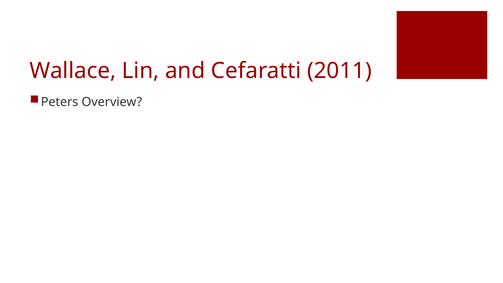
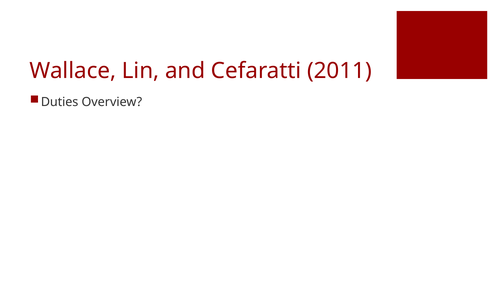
Peters: Peters -> Duties (60, 102)
